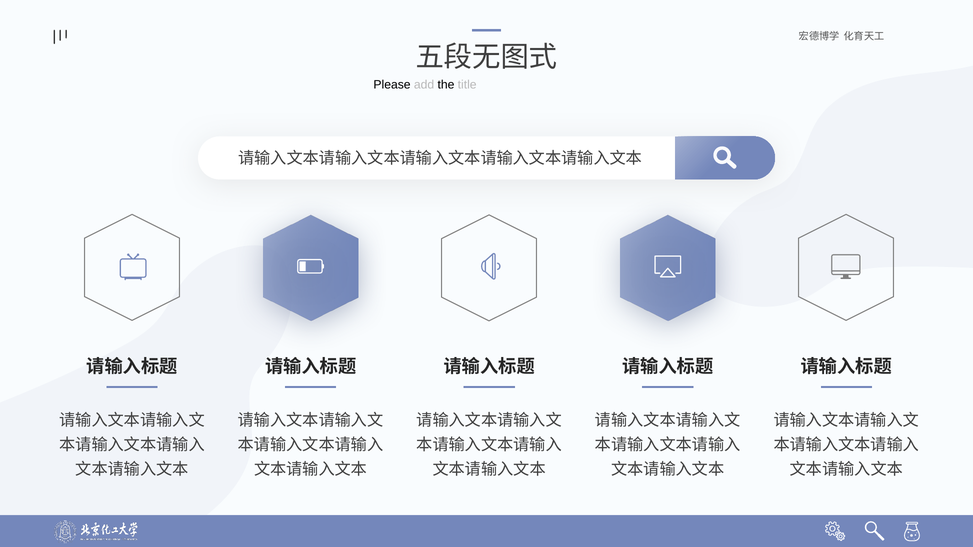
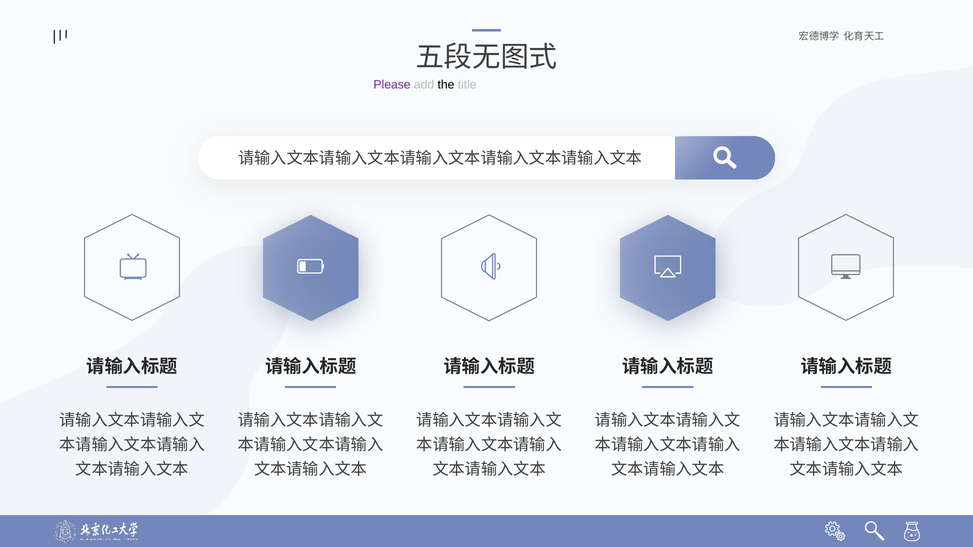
Please colour: black -> purple (392, 85)
